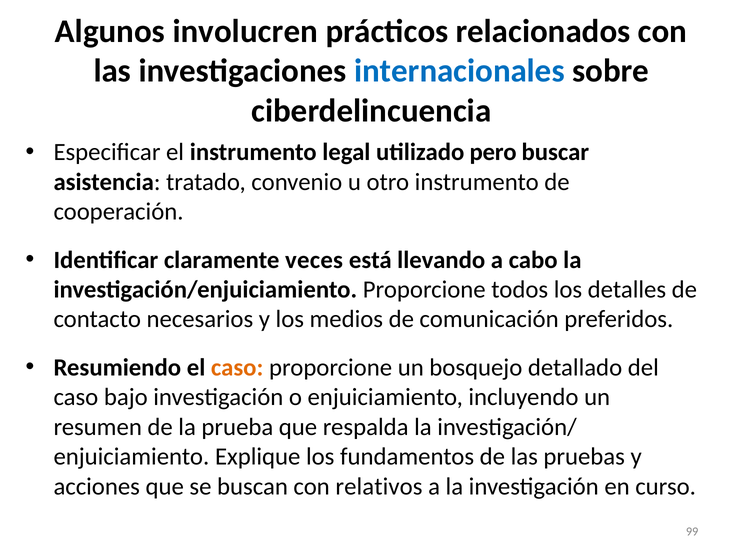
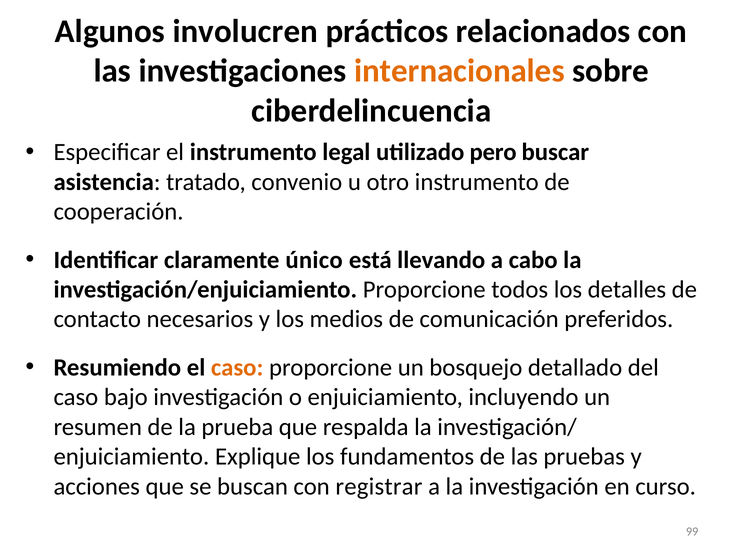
internacionales colour: blue -> orange (459, 71)
veces: veces -> único (314, 260)
relativos: relativos -> registrar (379, 487)
